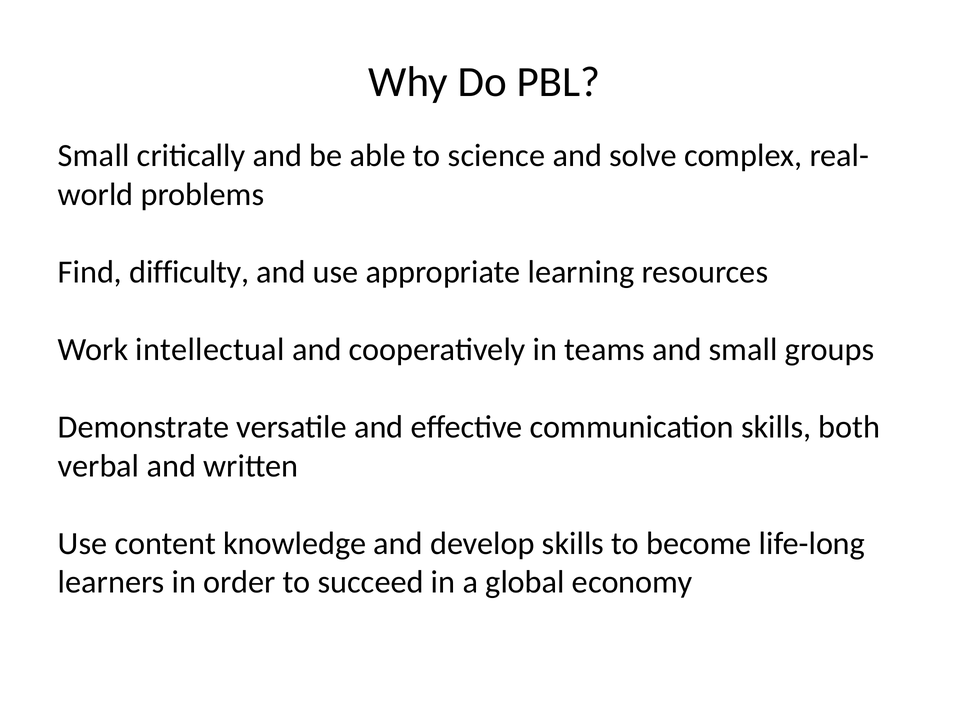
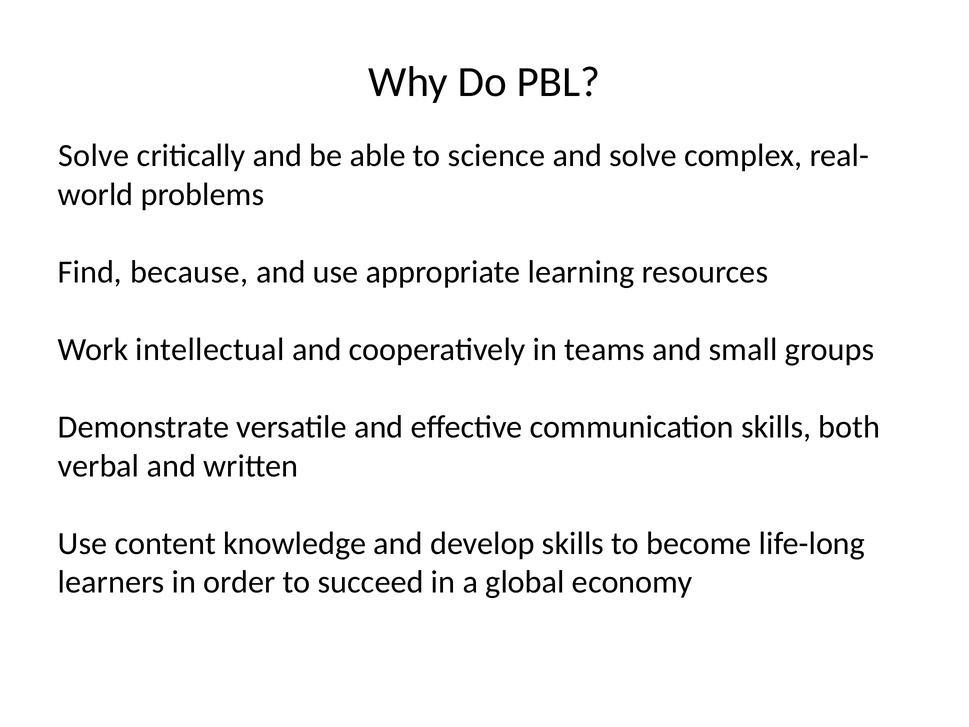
Small: Small -> Solve (94, 156)
difficulty: difficulty -> because (189, 272)
